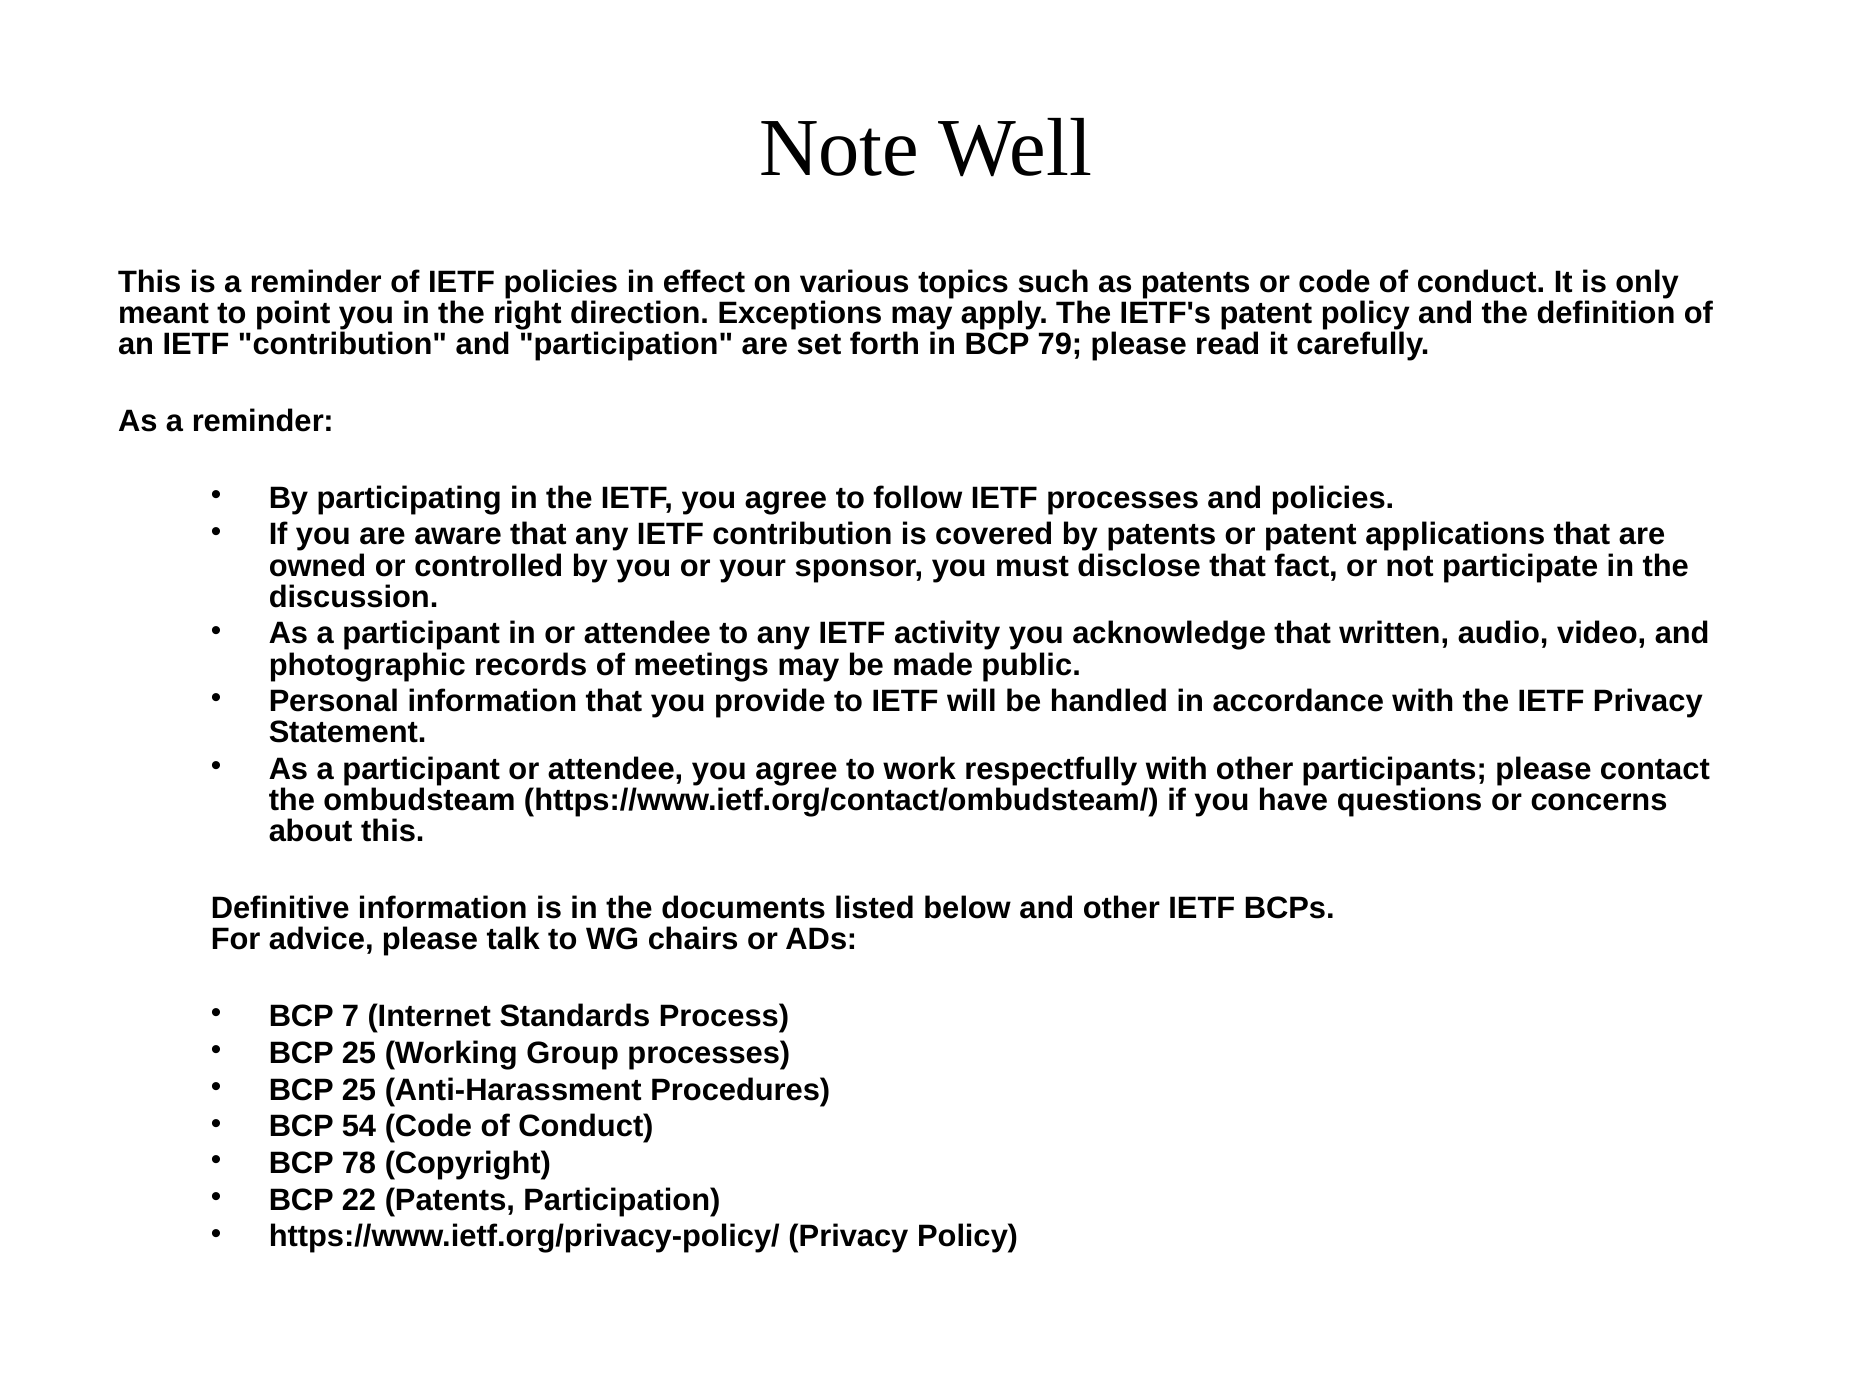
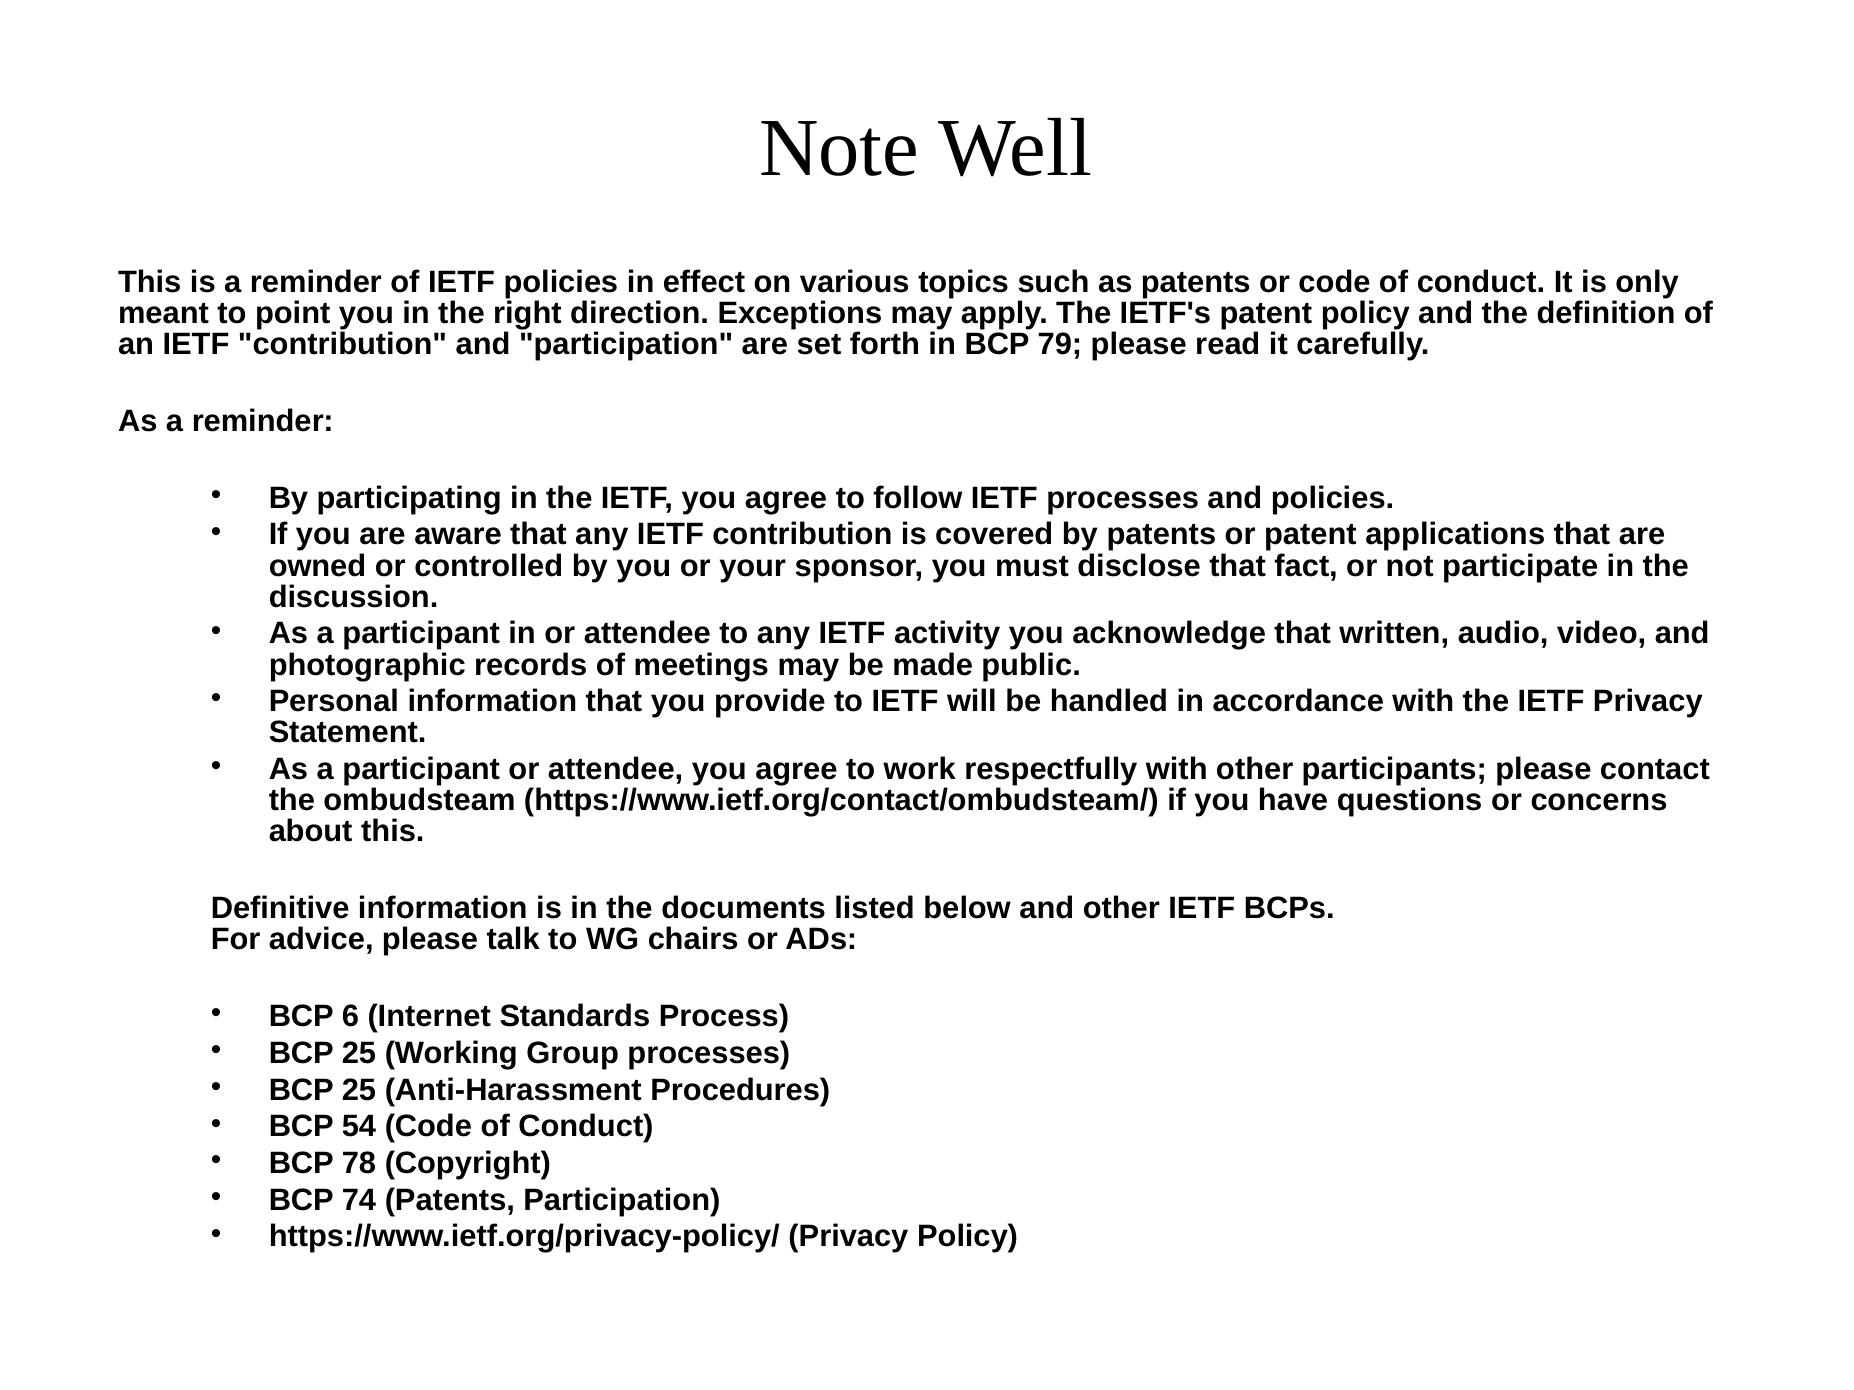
7: 7 -> 6 (350, 1017)
22: 22 -> 74 (359, 1201)
